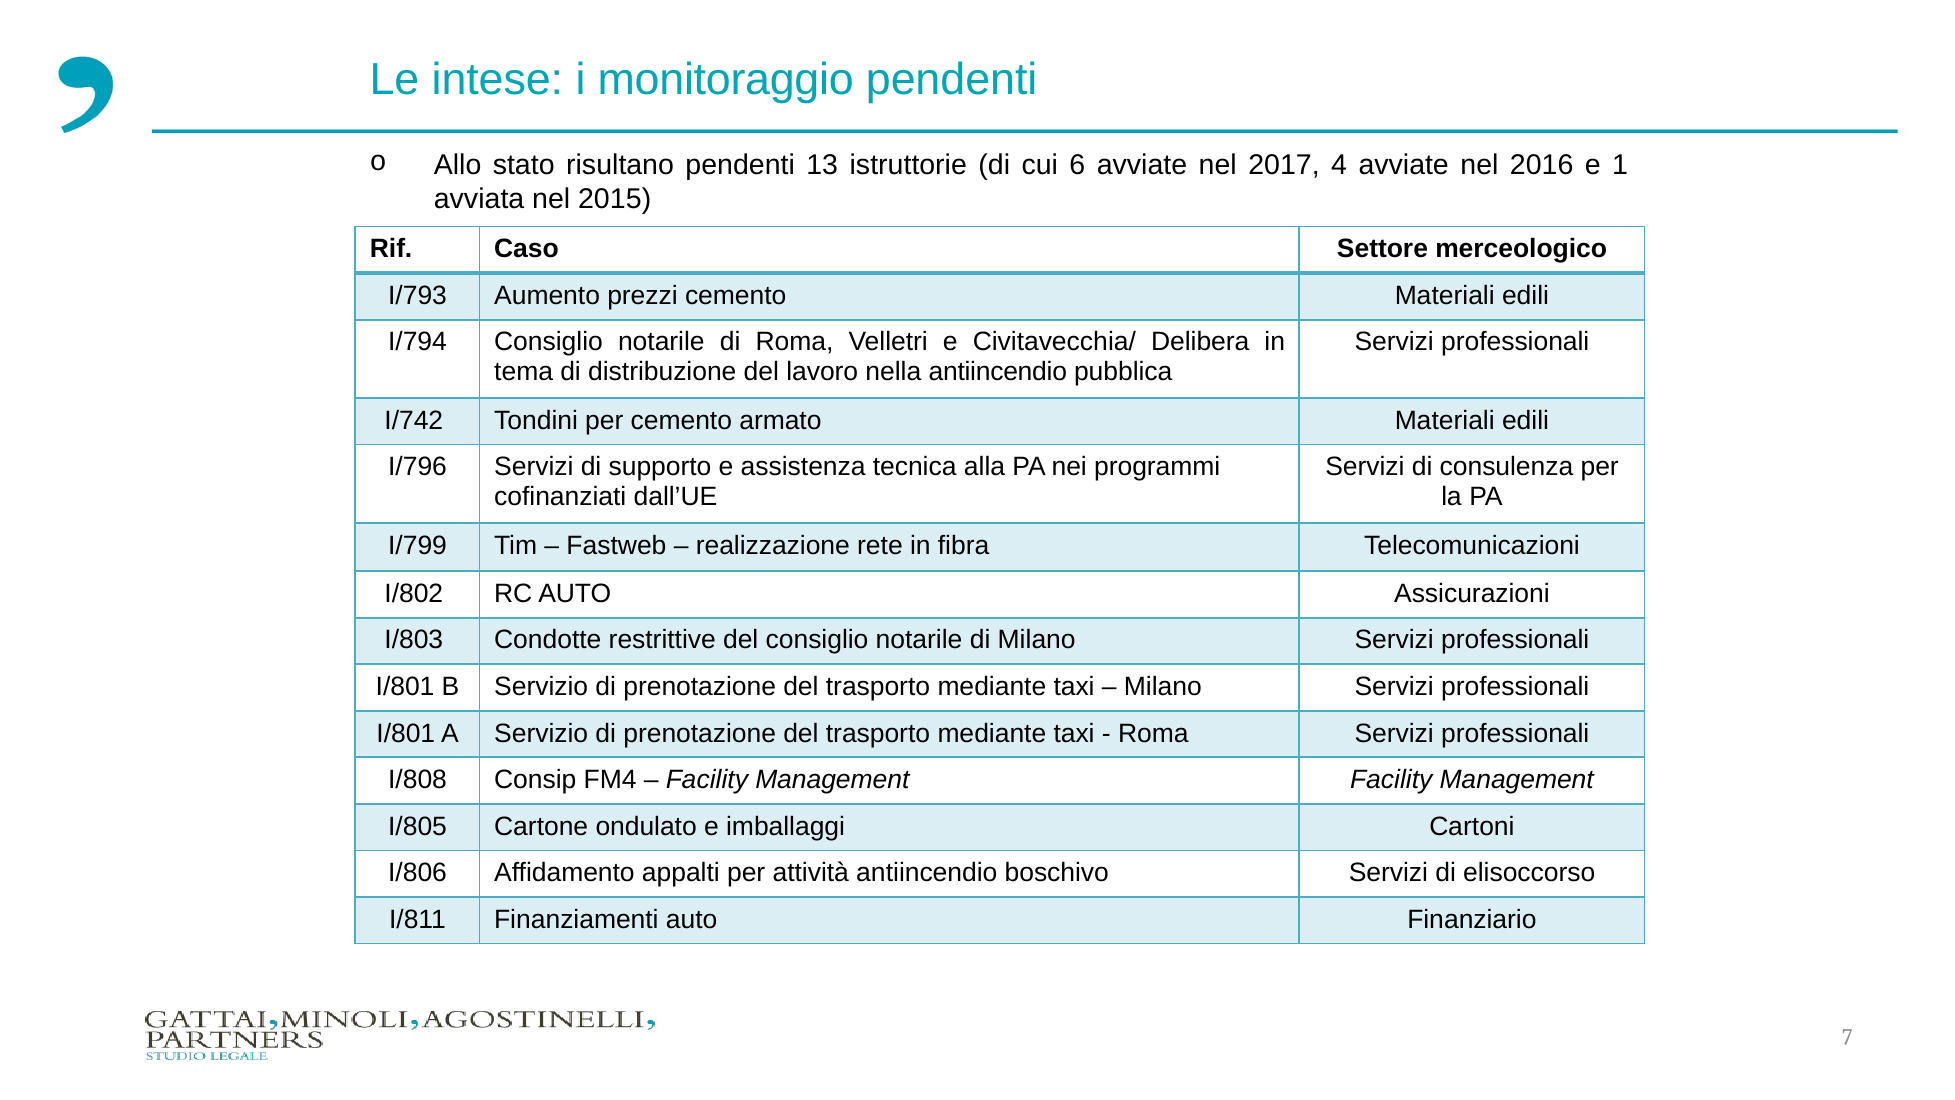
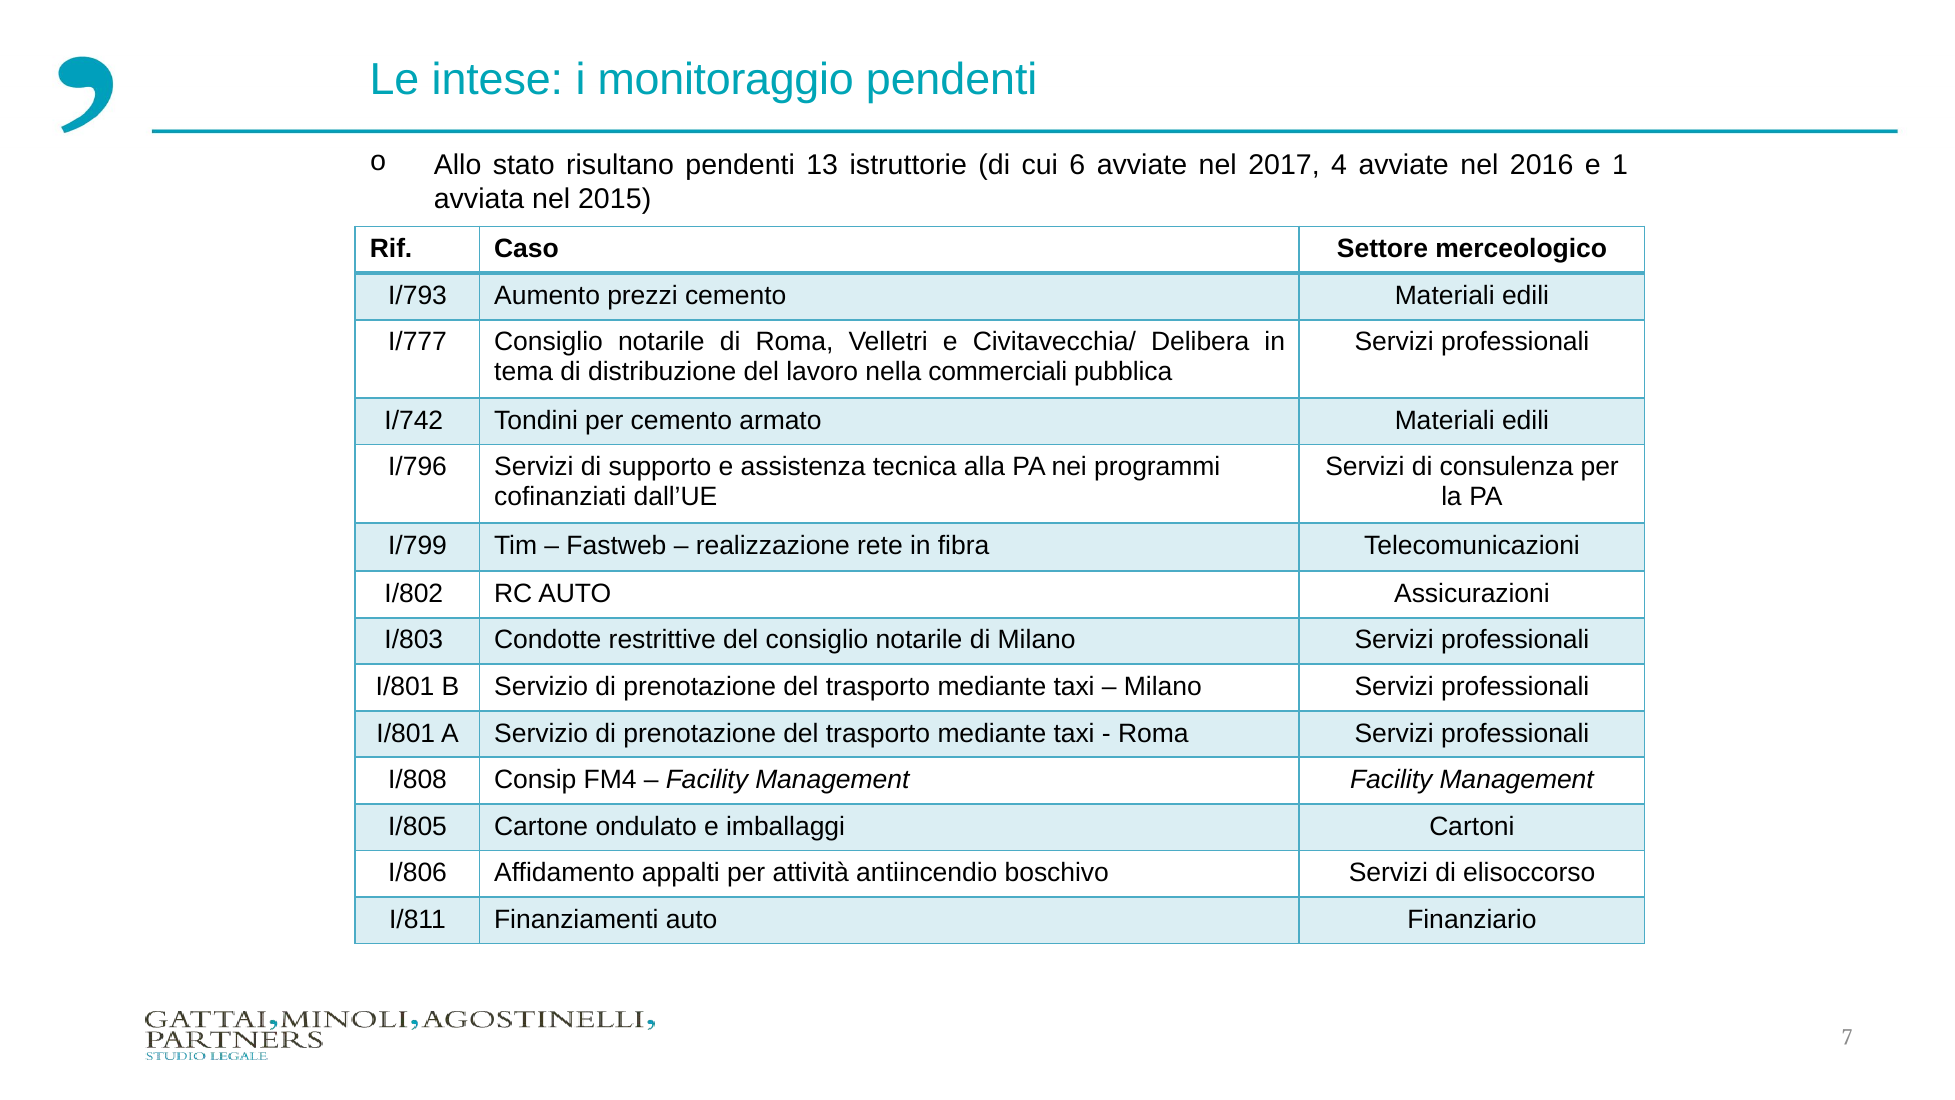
I/794: I/794 -> I/777 (418, 342)
nella antiincendio: antiincendio -> commerciali (998, 372)
